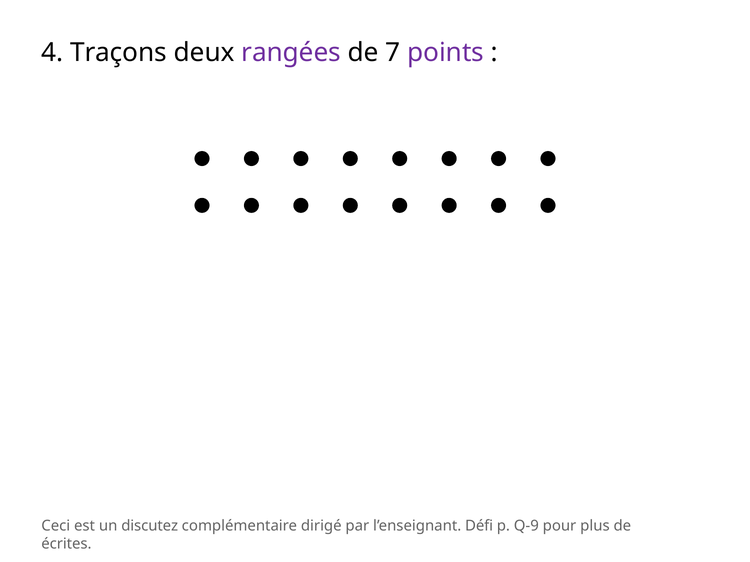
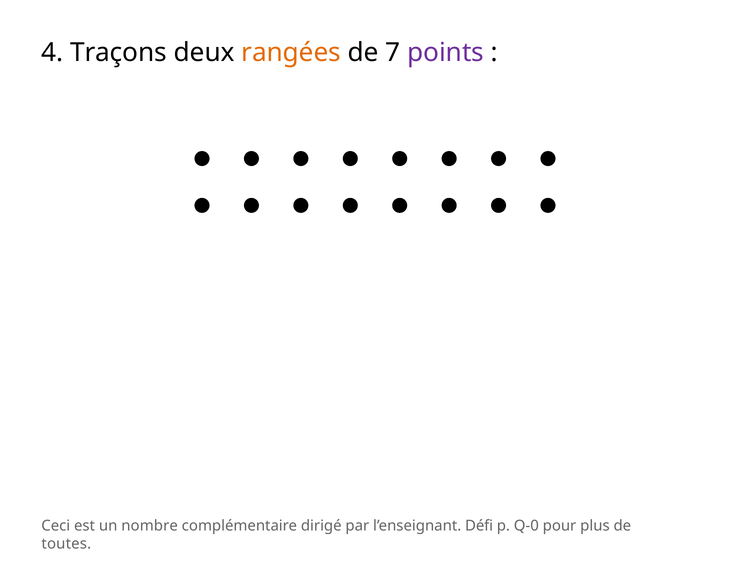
rangées colour: purple -> orange (291, 53)
discutez: discutez -> nombre (150, 526)
Q-9: Q-9 -> Q-0 (526, 526)
écrites: écrites -> toutes (66, 544)
